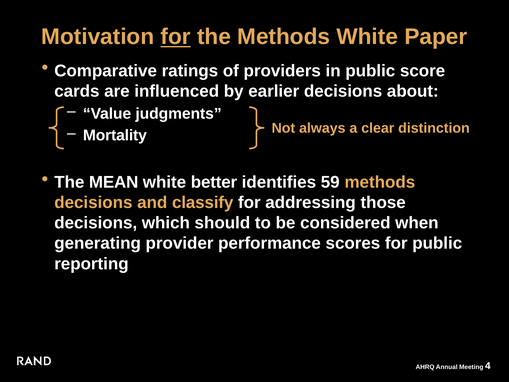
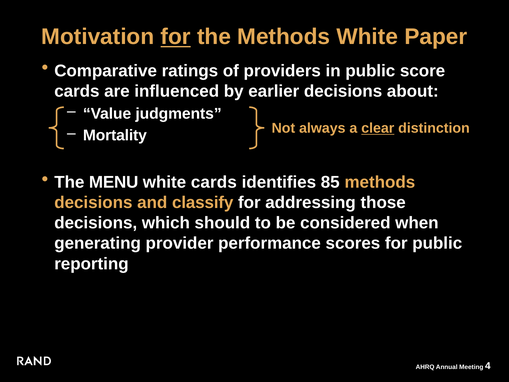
clear underline: none -> present (378, 128)
MEAN: MEAN -> MENU (114, 182)
white better: better -> cards (214, 182)
59: 59 -> 85 (330, 182)
